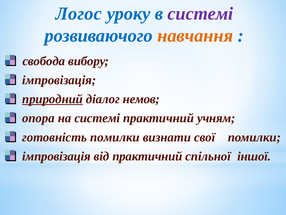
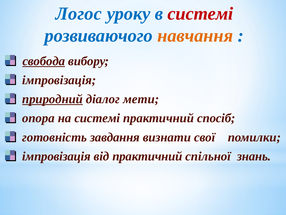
системі colour: purple -> red (200, 14)
свобода underline: none -> present (44, 61)
немов: немов -> мети (141, 99)
учням: учням -> спосіб (216, 118)
готовність помилки: помилки -> завдання (115, 137)
іншої: іншої -> знань (254, 156)
